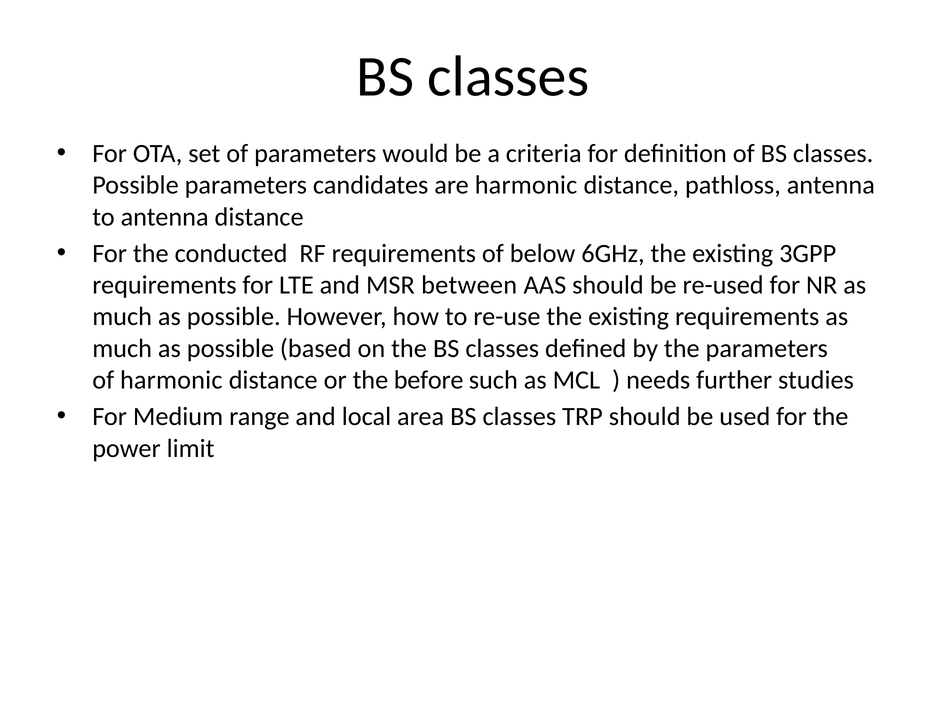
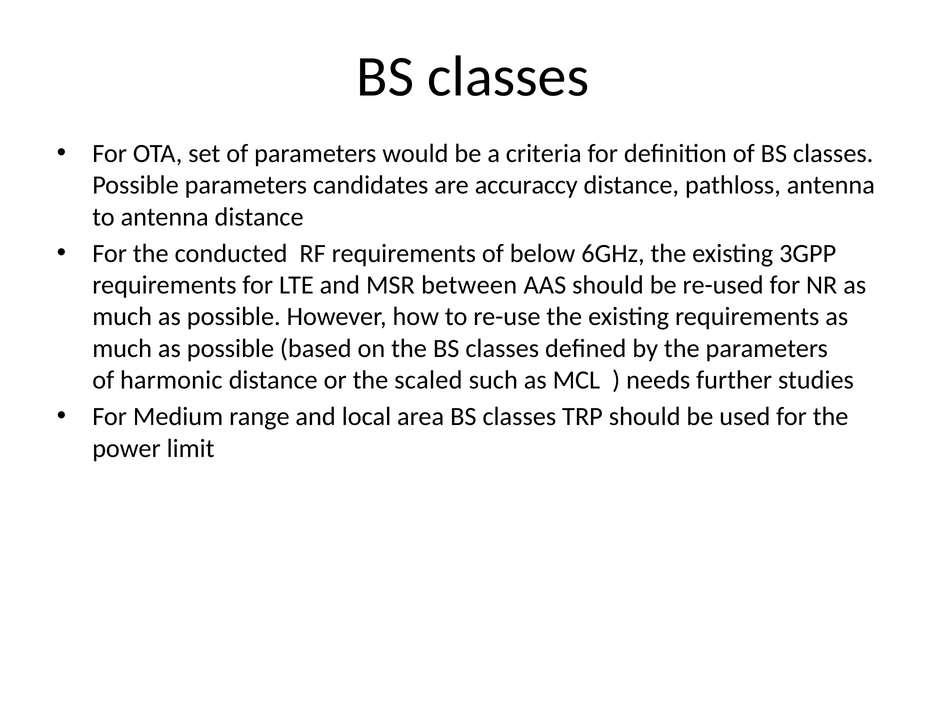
are harmonic: harmonic -> accuraccy (526, 185)
before: before -> scaled (428, 380)
